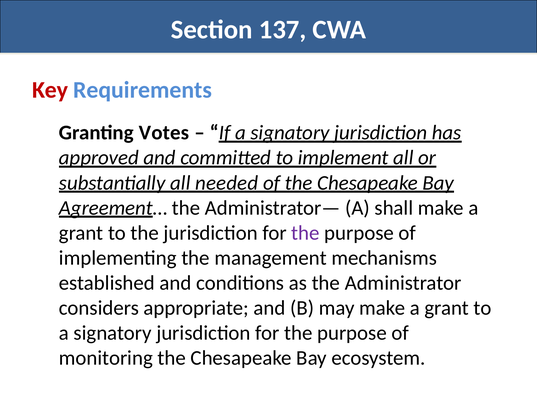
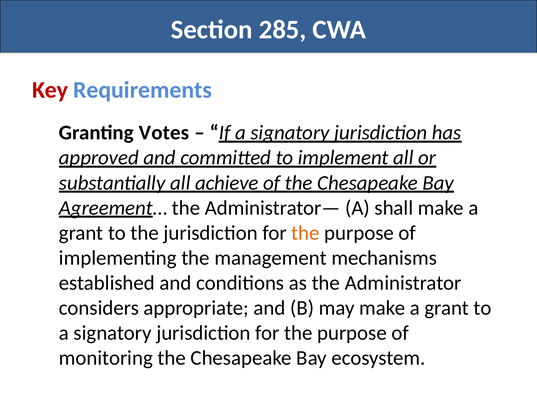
137: 137 -> 285 (283, 30)
needed: needed -> achieve (227, 183)
the colour: purple -> orange (305, 233)
